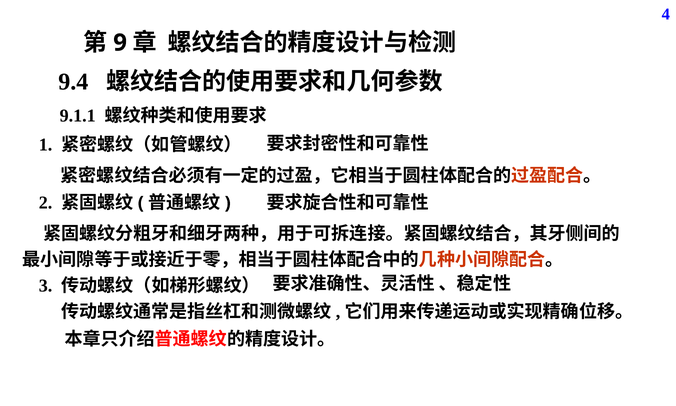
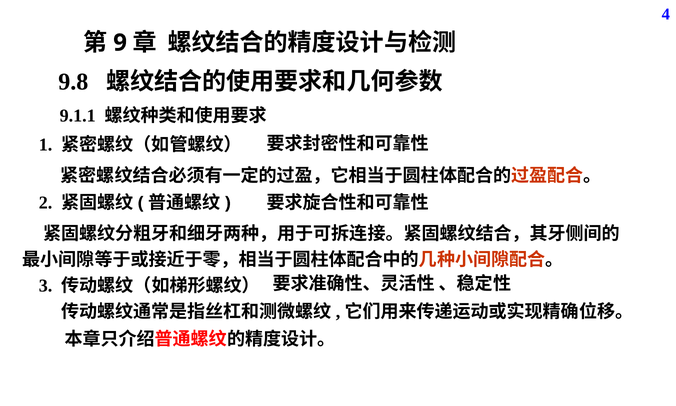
9.4: 9.4 -> 9.8 (73, 82)
